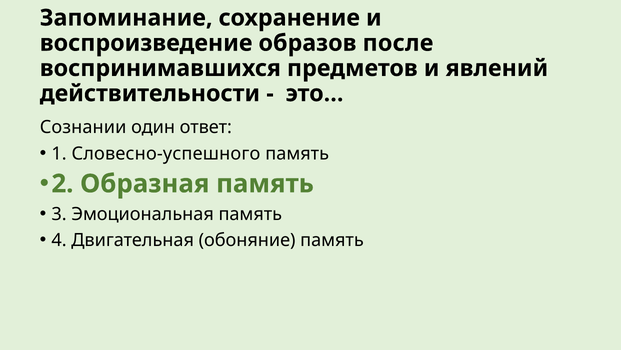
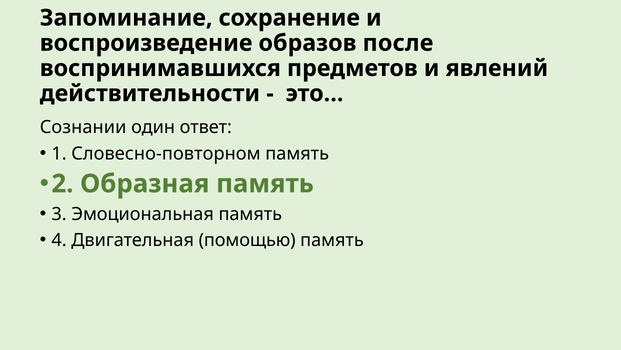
Словесно-успешного: Словесно-успешного -> Словесно-повторном (166, 153)
обоняние: обоняние -> помощью (247, 240)
